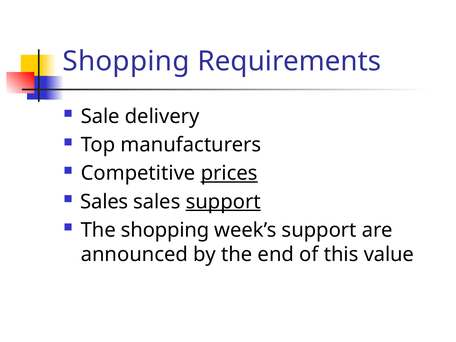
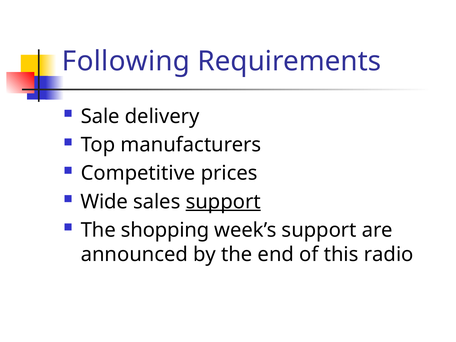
Shopping: Shopping -> Following (126, 61)
prices underline: present -> none (229, 173)
Sales: Sales -> Wide (104, 202)
value: value -> radio (389, 254)
